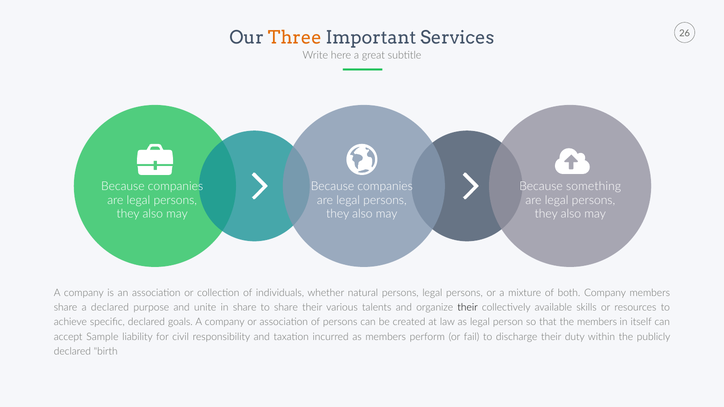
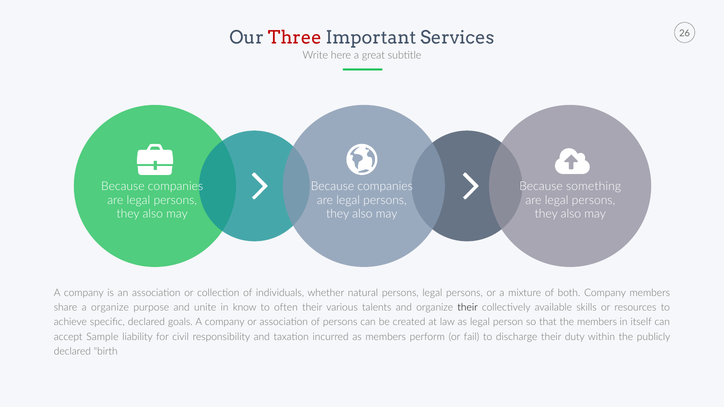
Three colour: orange -> red (295, 38)
a declared: declared -> organize (110, 308)
in share: share -> know (245, 308)
to share: share -> often (286, 308)
